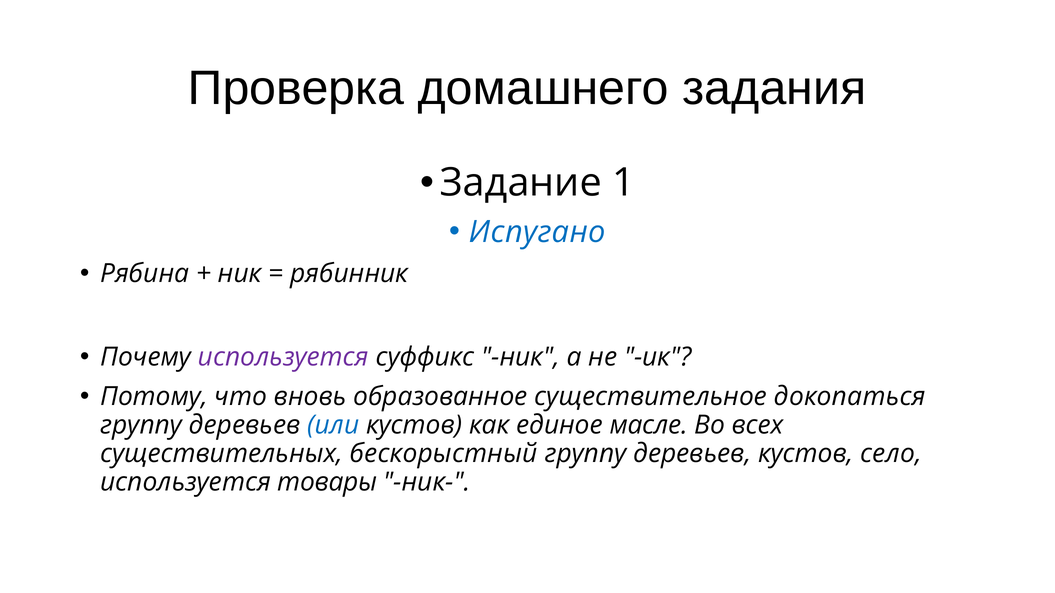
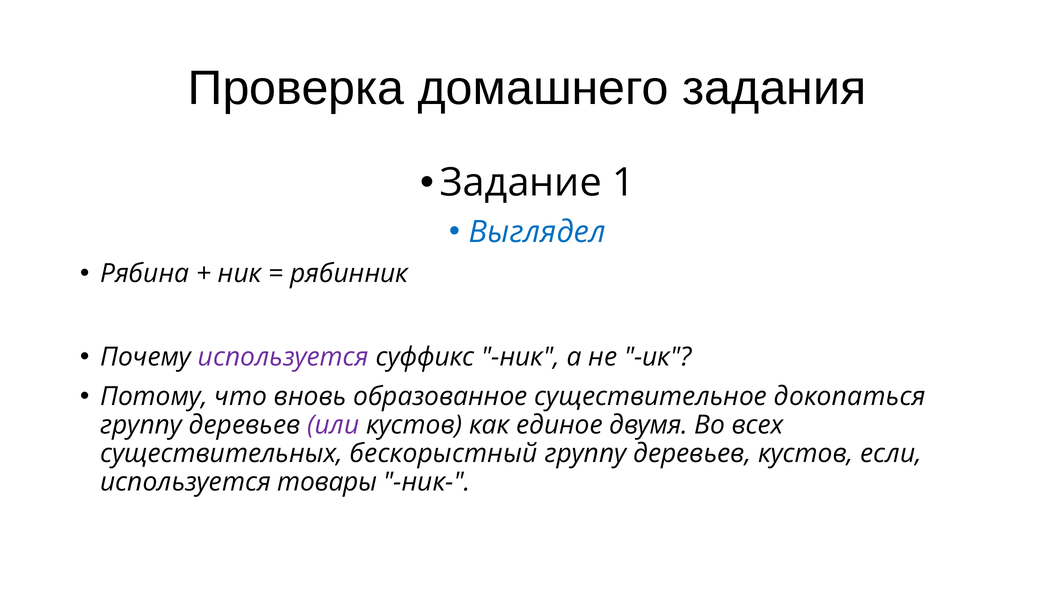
Испугано: Испугано -> Выглядел (537, 232)
или colour: blue -> purple (333, 425)
масле: масле -> двумя (649, 425)
село: село -> если (891, 454)
